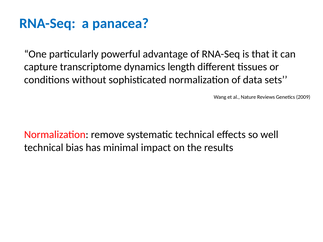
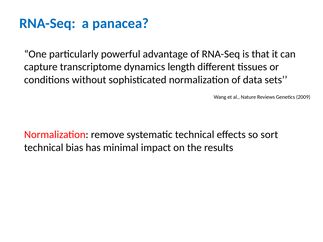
well: well -> sort (269, 135)
